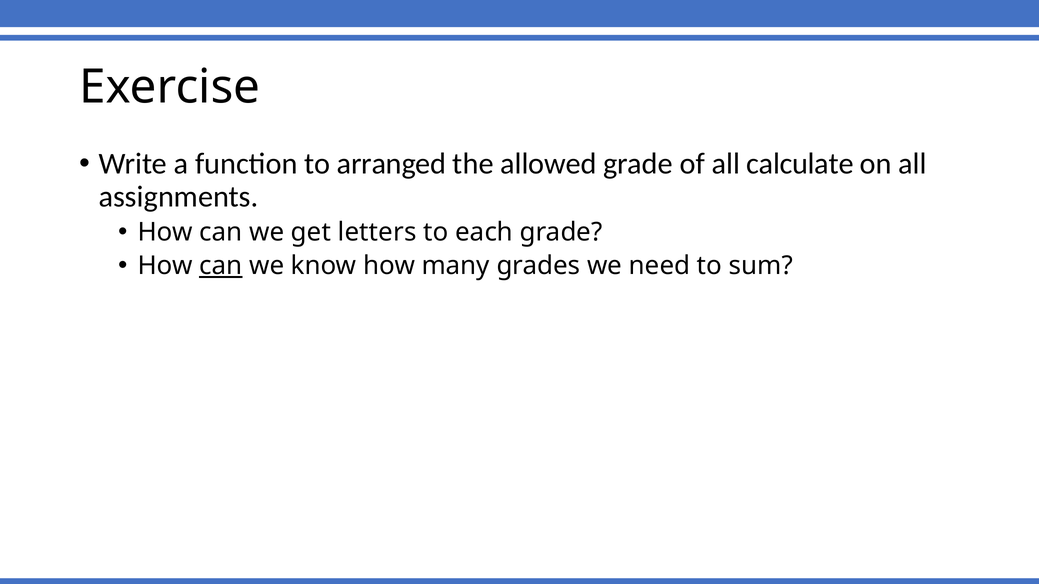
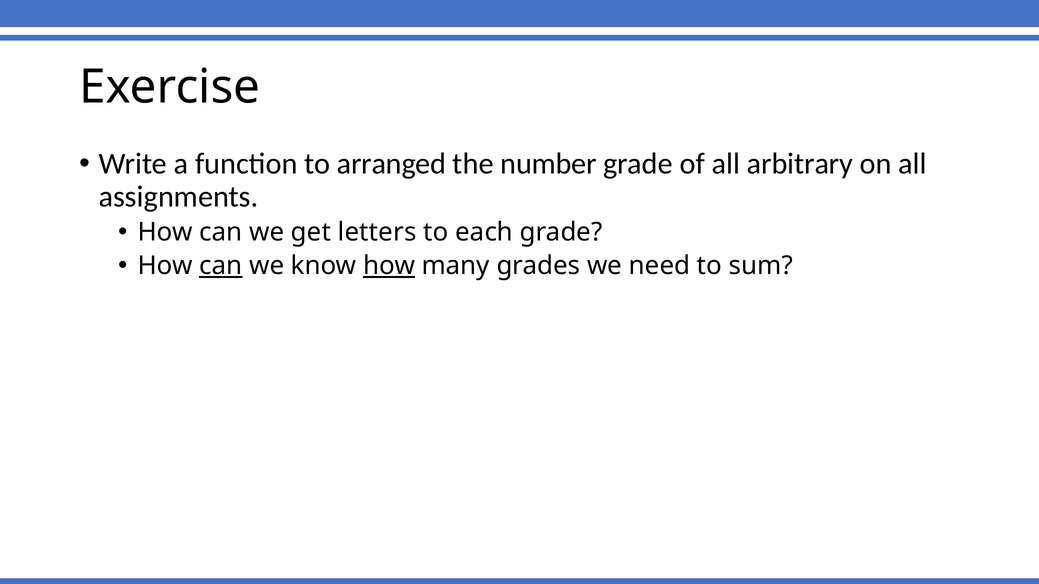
allowed: allowed -> number (548, 164)
calculate: calculate -> arbitrary (800, 164)
how underline: none -> present (389, 266)
